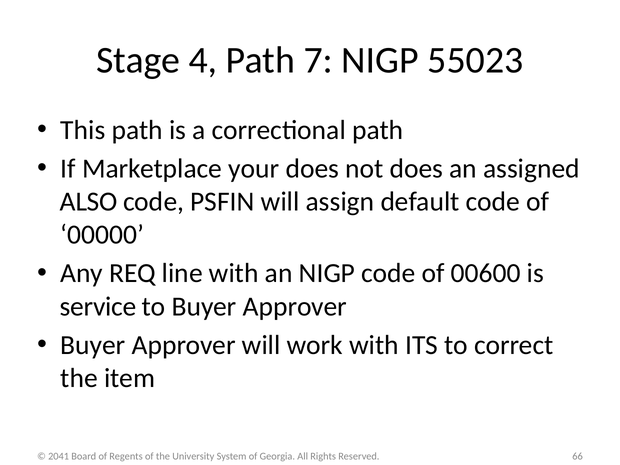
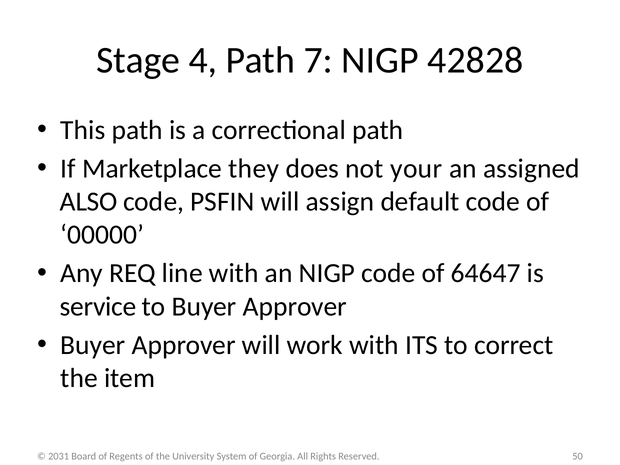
55023: 55023 -> 42828 (475, 60)
your: your -> they (254, 169)
not does: does -> your (416, 169)
00600: 00600 -> 64647 (486, 273)
2041: 2041 -> 2031 (59, 456)
66: 66 -> 50 (578, 456)
